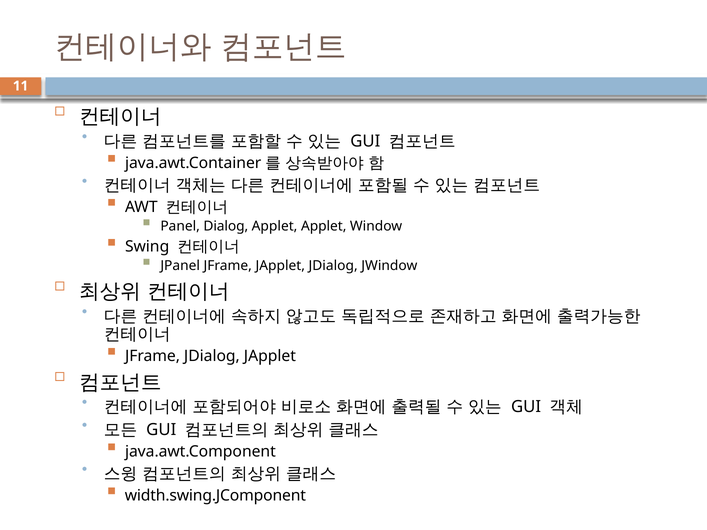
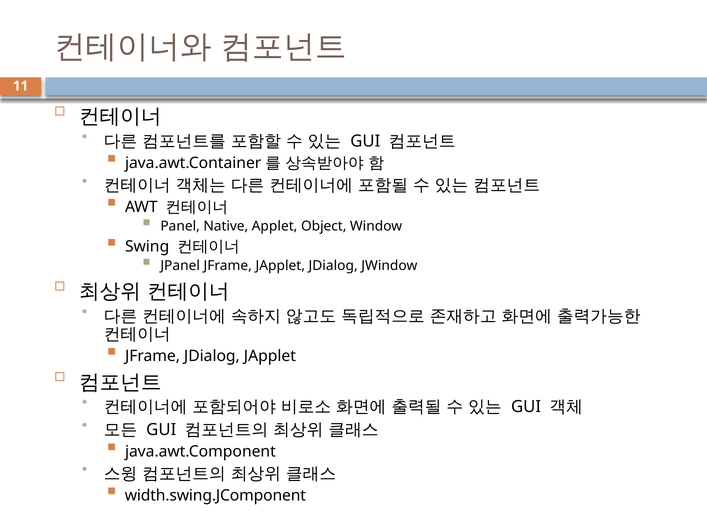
Dialog: Dialog -> Native (226, 226)
Applet Applet: Applet -> Object (324, 226)
